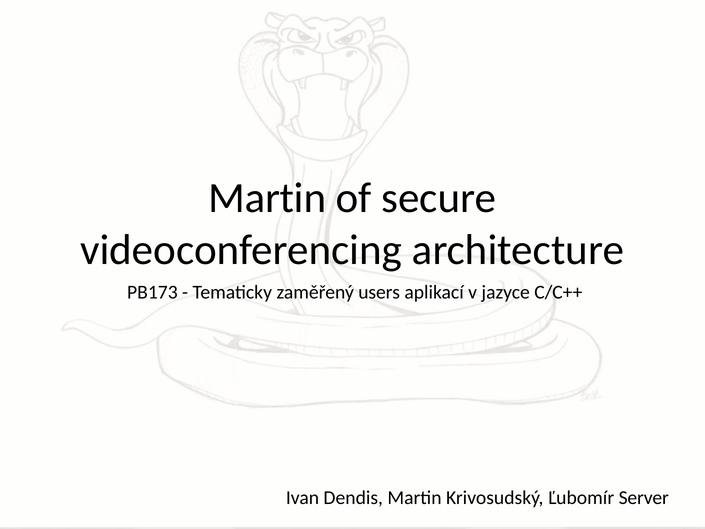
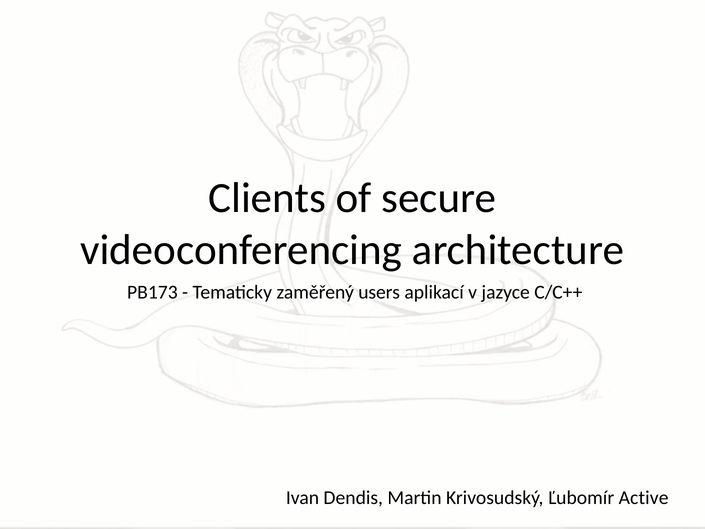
Martin: Martin -> Clients (267, 198)
Server: Server -> Active (644, 498)
